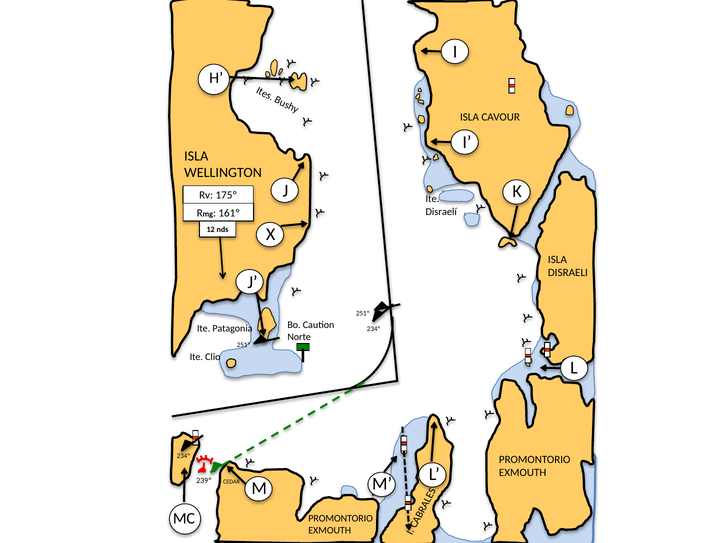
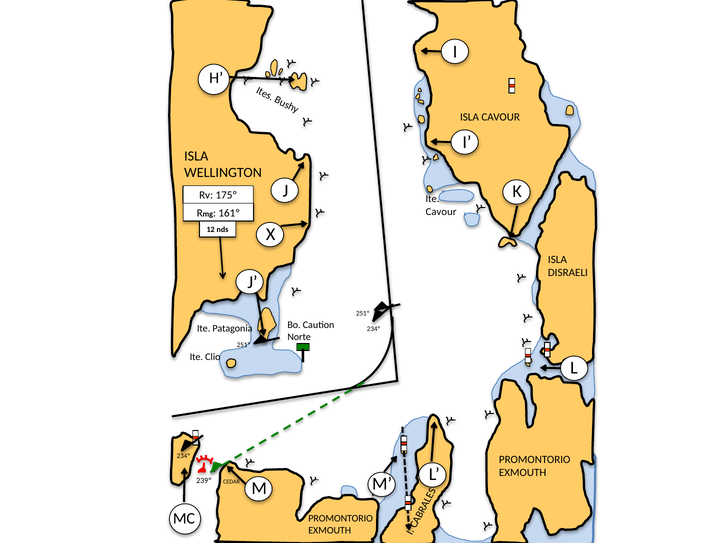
Disraelí: Disraelí -> Cavour (441, 212)
